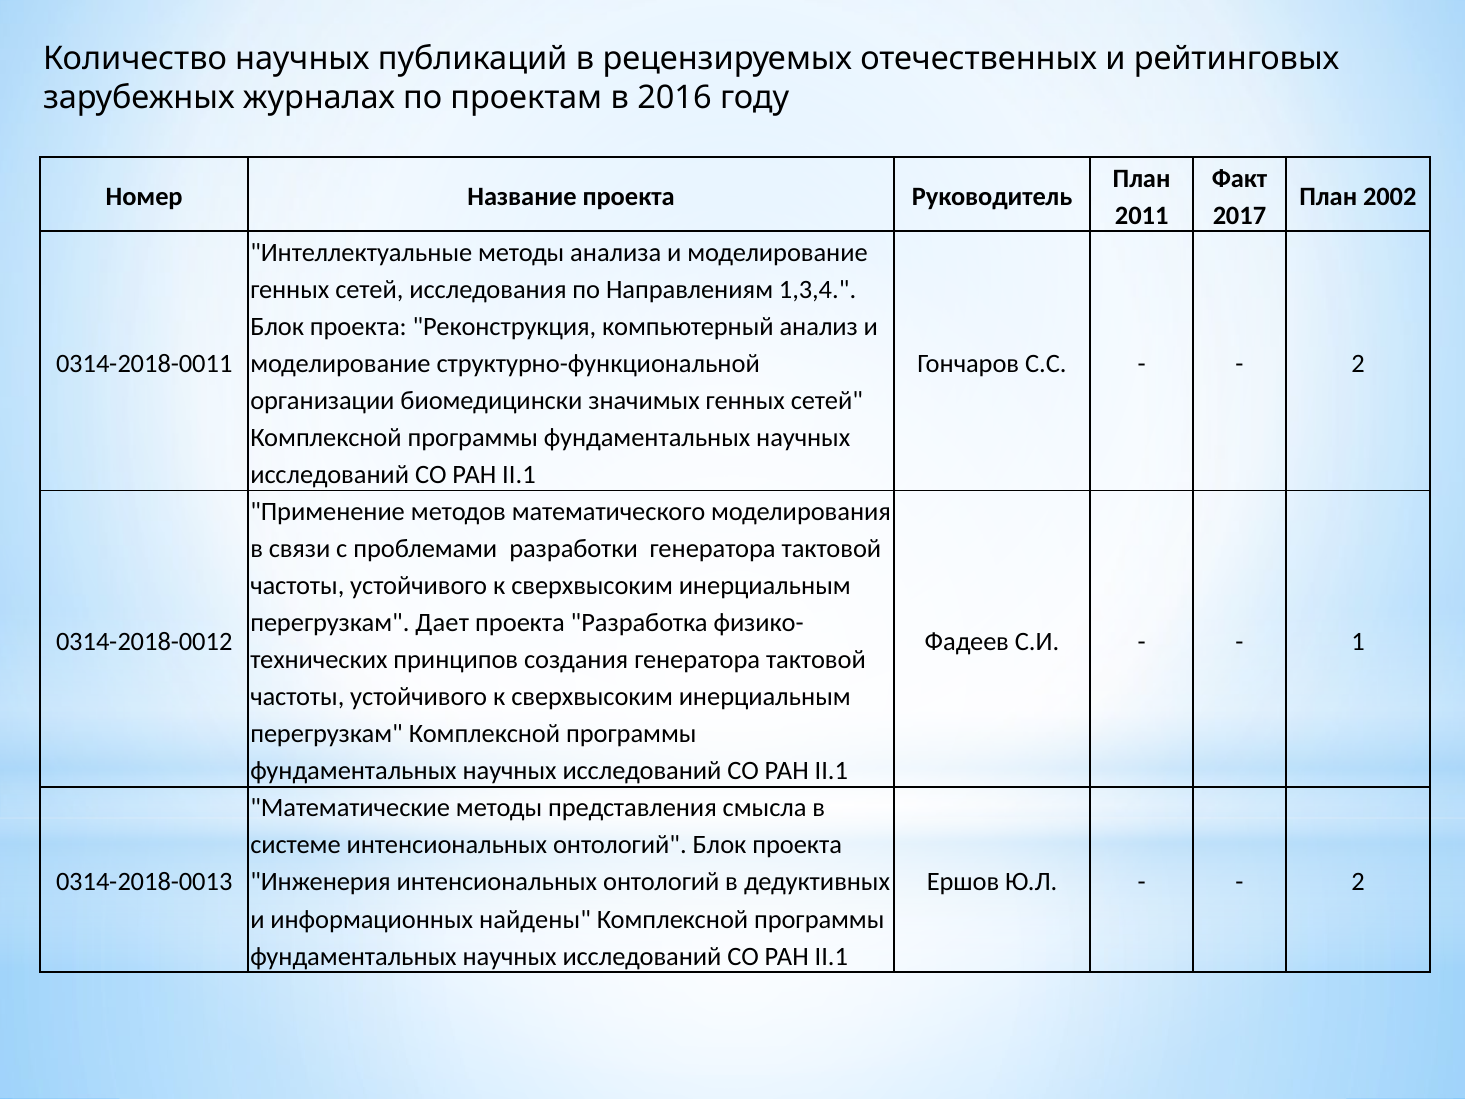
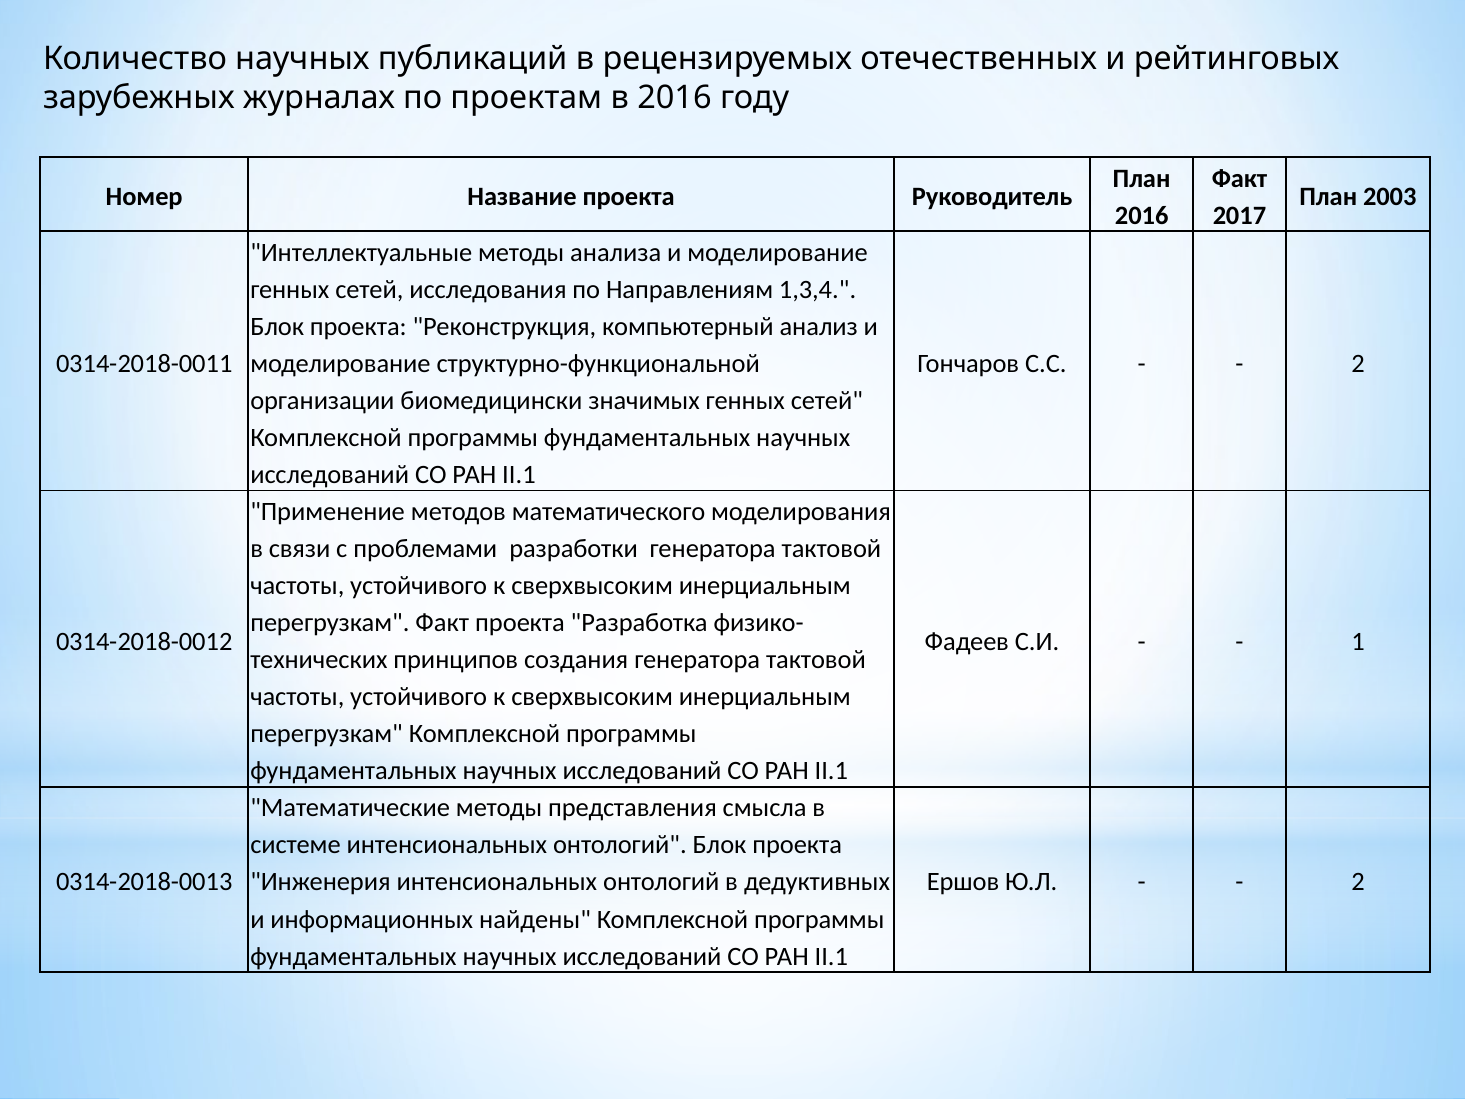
2002: 2002 -> 2003 (1390, 197)
2011: 2011 -> 2016 (1142, 215)
перегрузкам Дает: Дает -> Факт (442, 623)
